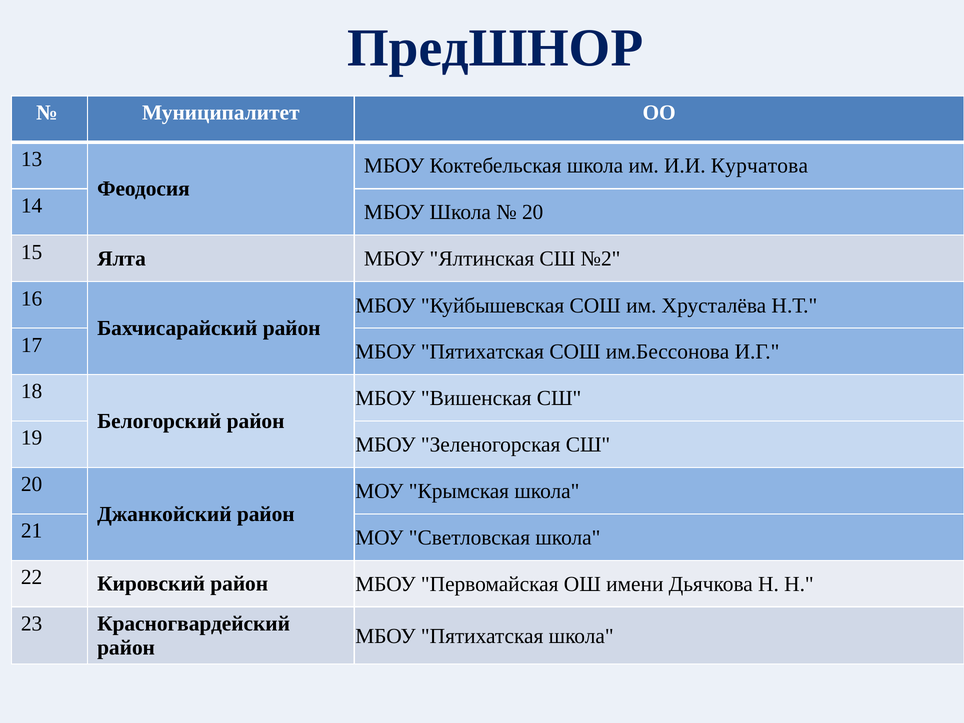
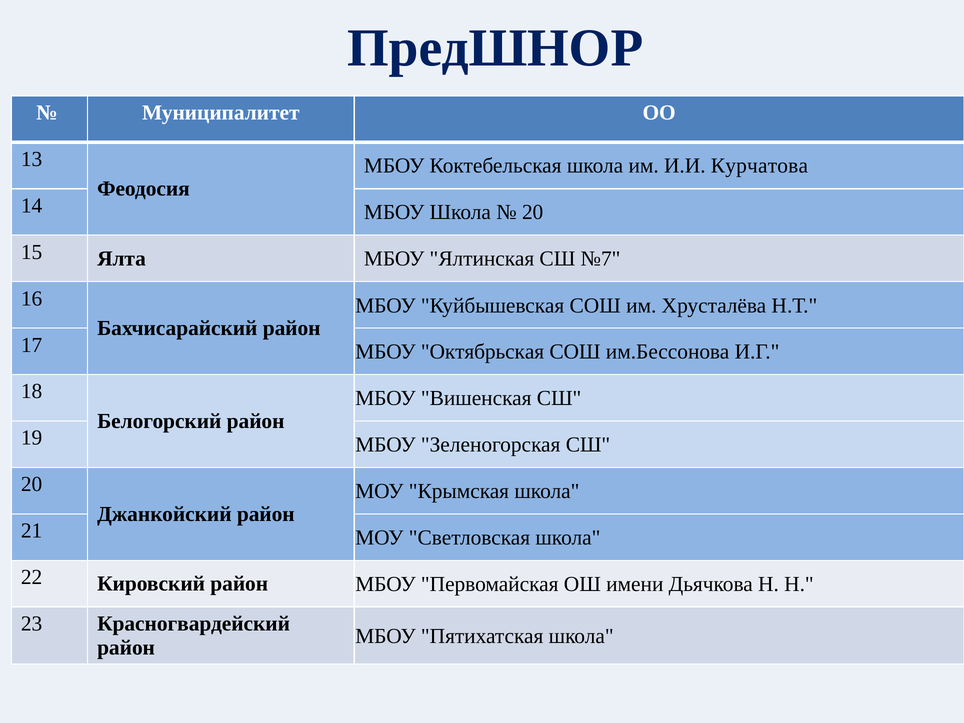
№2: №2 -> №7 (601, 259)
17 МБОУ Пятихатская: Пятихатская -> Октябрьская (483, 352)
